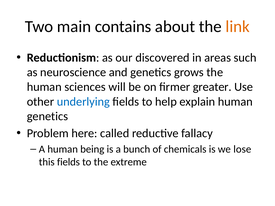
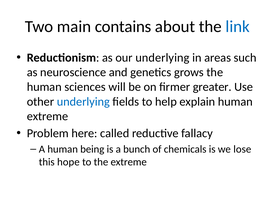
link colour: orange -> blue (238, 27)
our discovered: discovered -> underlying (162, 58)
genetics: genetics -> extreme (47, 116)
this fields: fields -> hope (68, 162)
